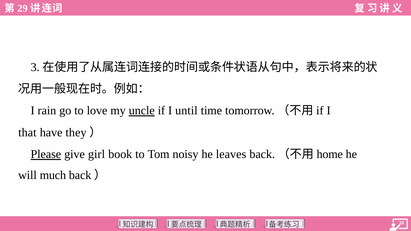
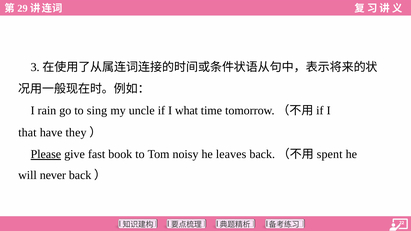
love: love -> sing (97, 111)
uncle underline: present -> none (142, 111)
until: until -> what (187, 111)
girl: girl -> fast (97, 154)
home: home -> spent (330, 154)
much: much -> never (53, 175)
